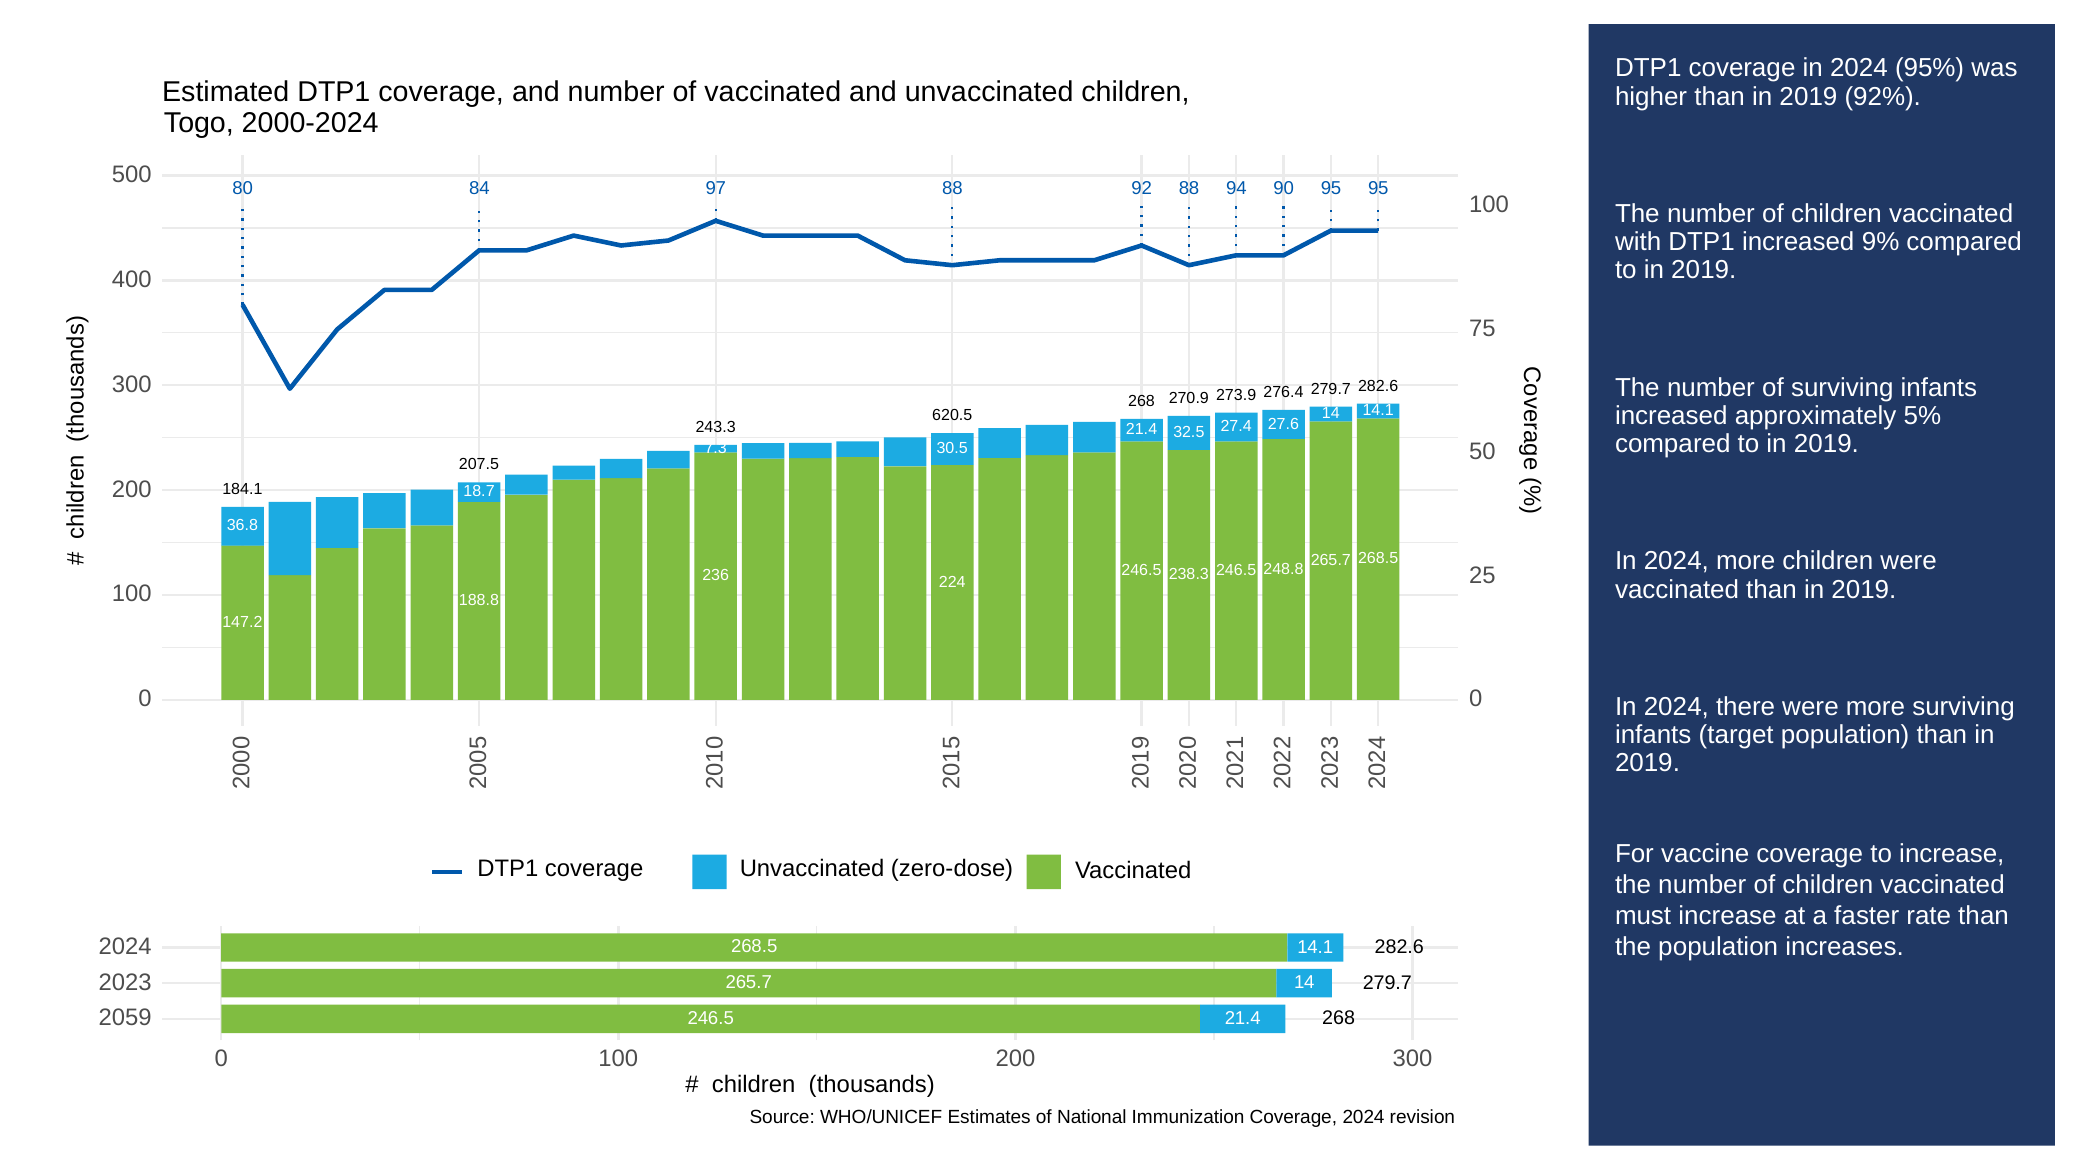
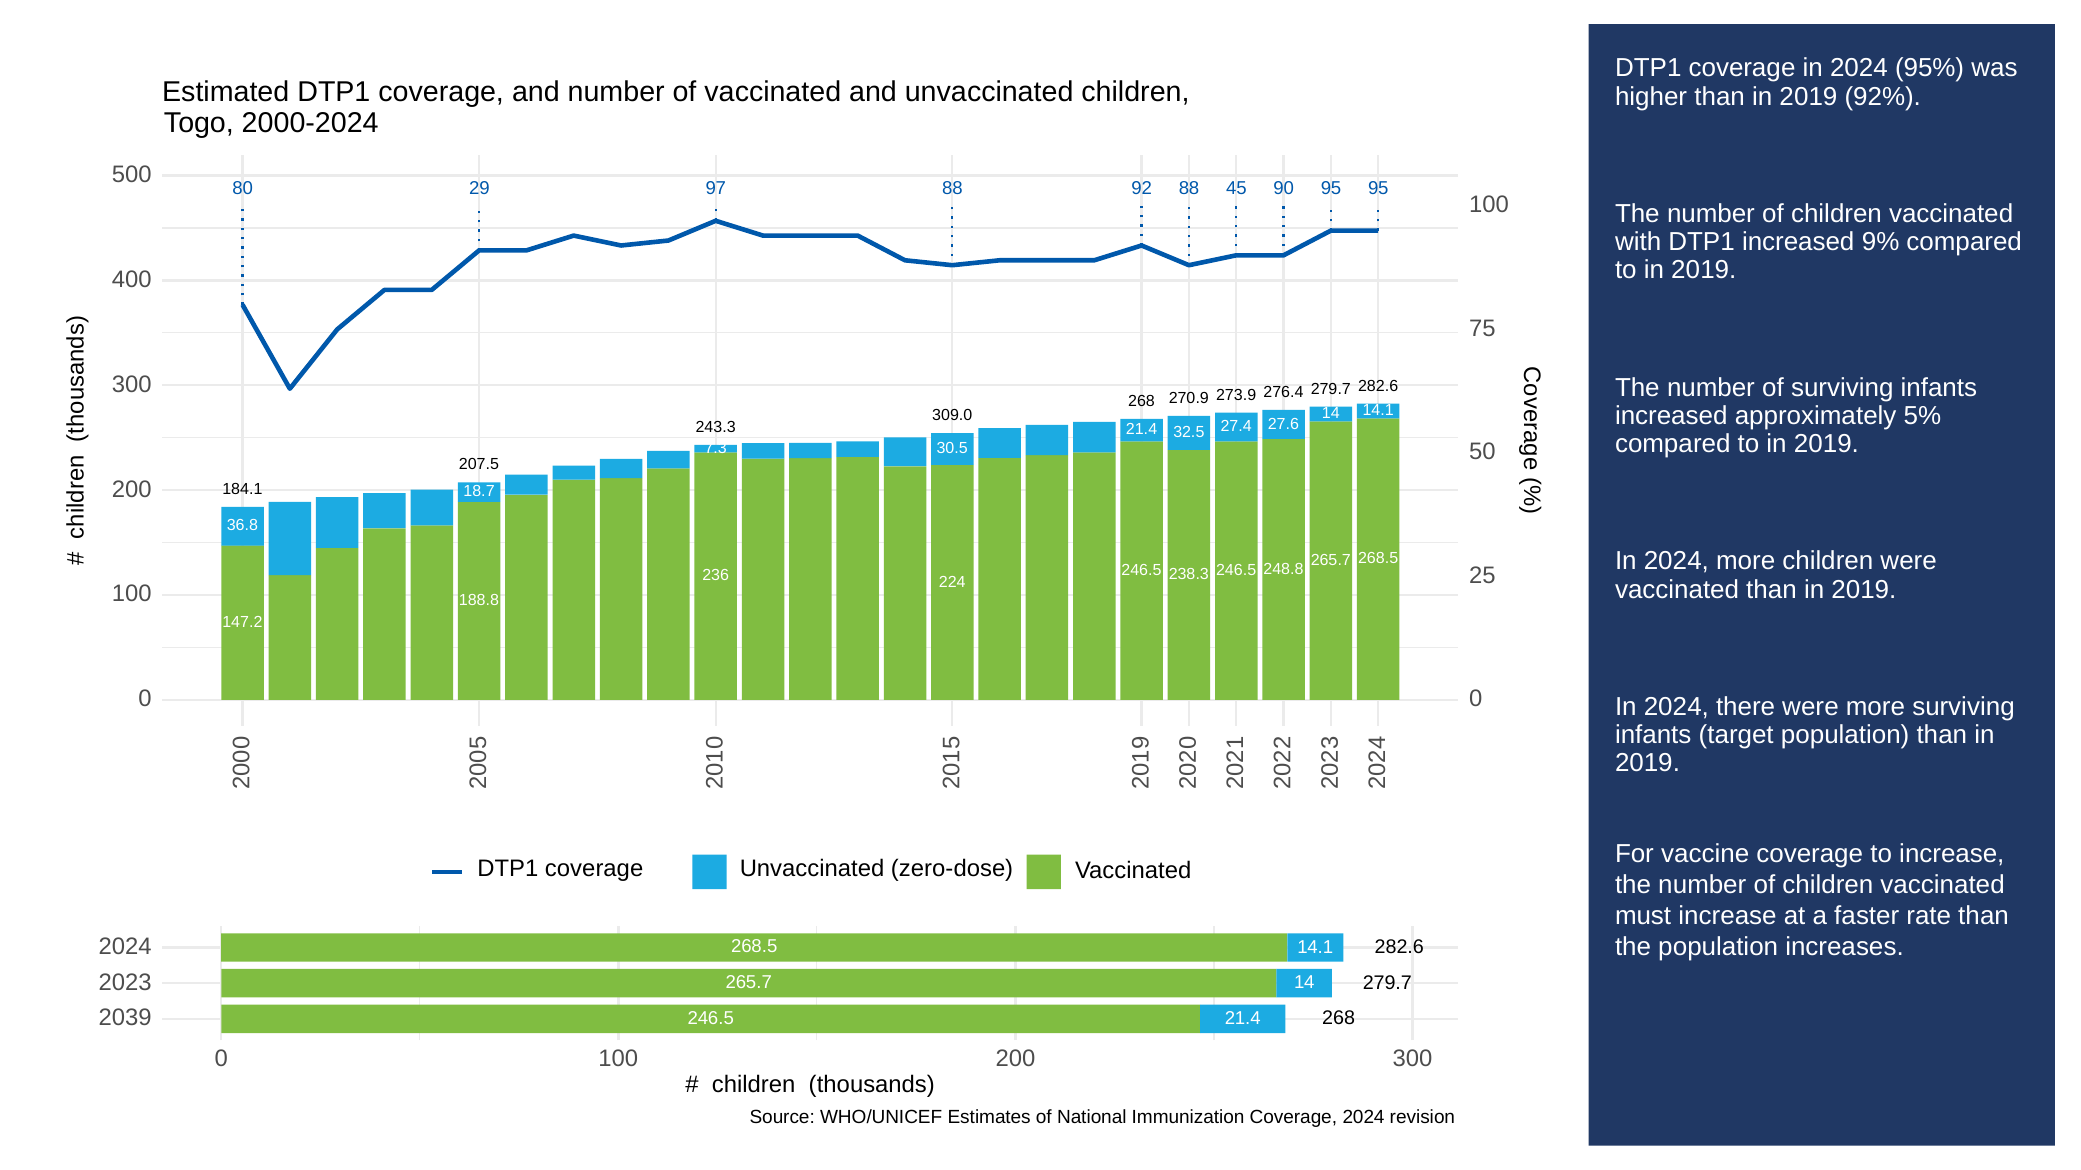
84: 84 -> 29 (479, 189)
94: 94 -> 45 (1236, 189)
620.5: 620.5 -> 309.0 (952, 415)
2059: 2059 -> 2039 (125, 1018)
